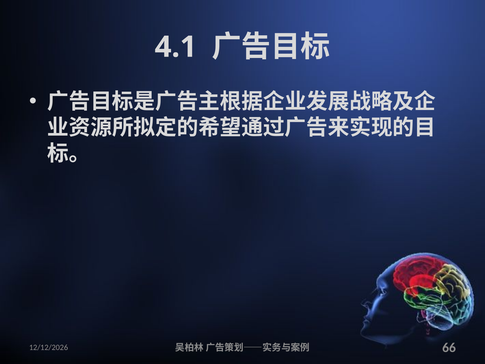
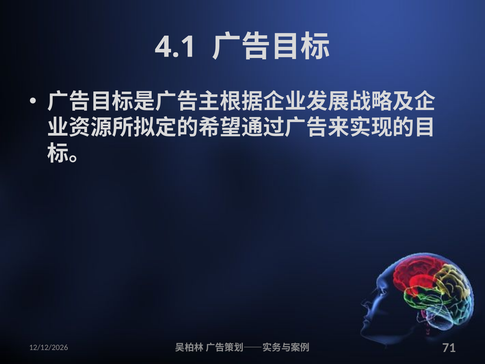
66: 66 -> 71 (449, 348)
